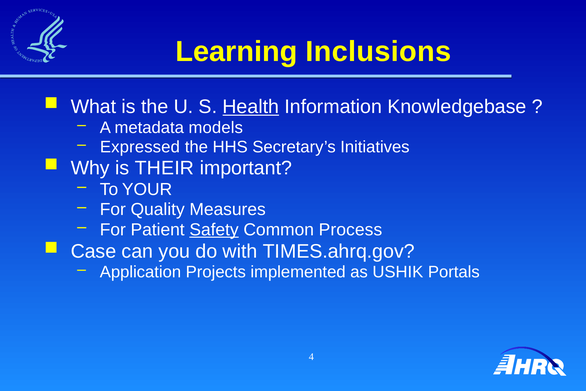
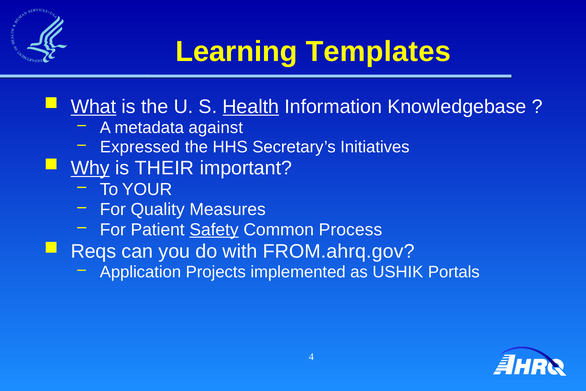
Inclusions: Inclusions -> Templates (378, 51)
What underline: none -> present (93, 107)
models: models -> against (216, 127)
Why underline: none -> present (90, 168)
Case: Case -> Reqs (93, 251)
TIMES.ahrq.gov: TIMES.ahrq.gov -> FROM.ahrq.gov (339, 251)
